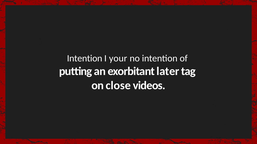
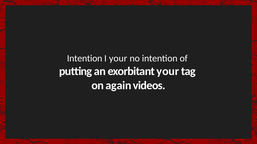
exorbitant later: later -> your (168, 72)
close: close -> again (118, 86)
